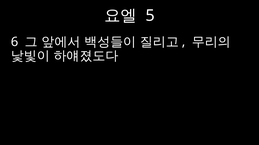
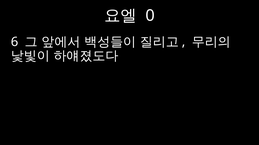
5: 5 -> 0 (150, 16)
